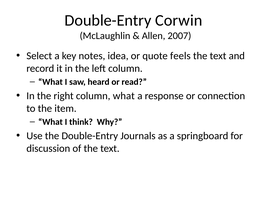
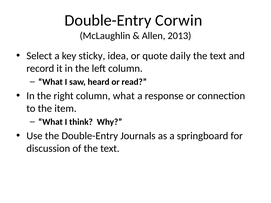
2007: 2007 -> 2013 (179, 36)
notes: notes -> sticky (92, 56)
feels: feels -> daily (180, 56)
